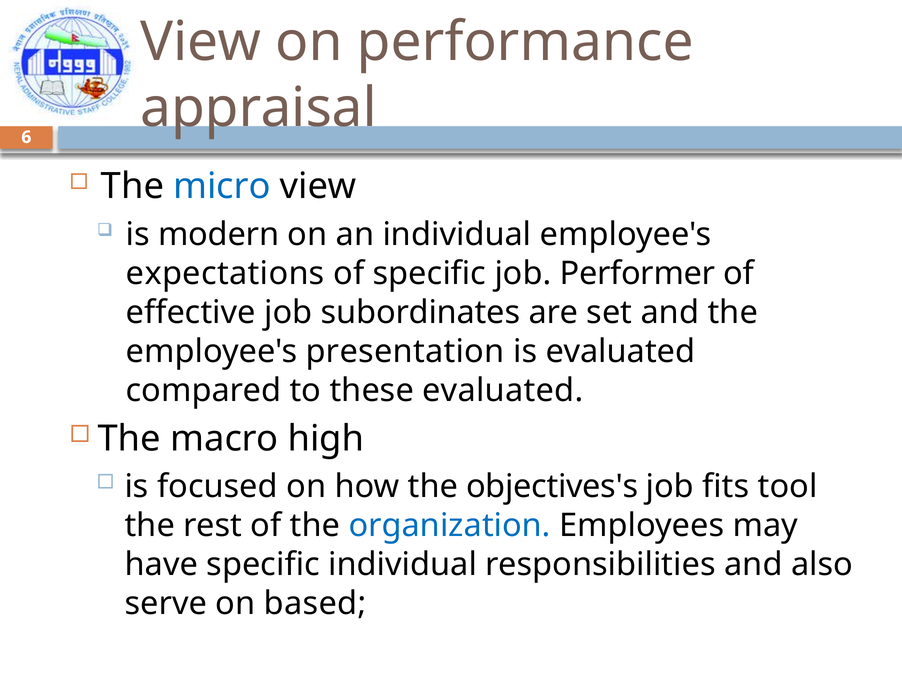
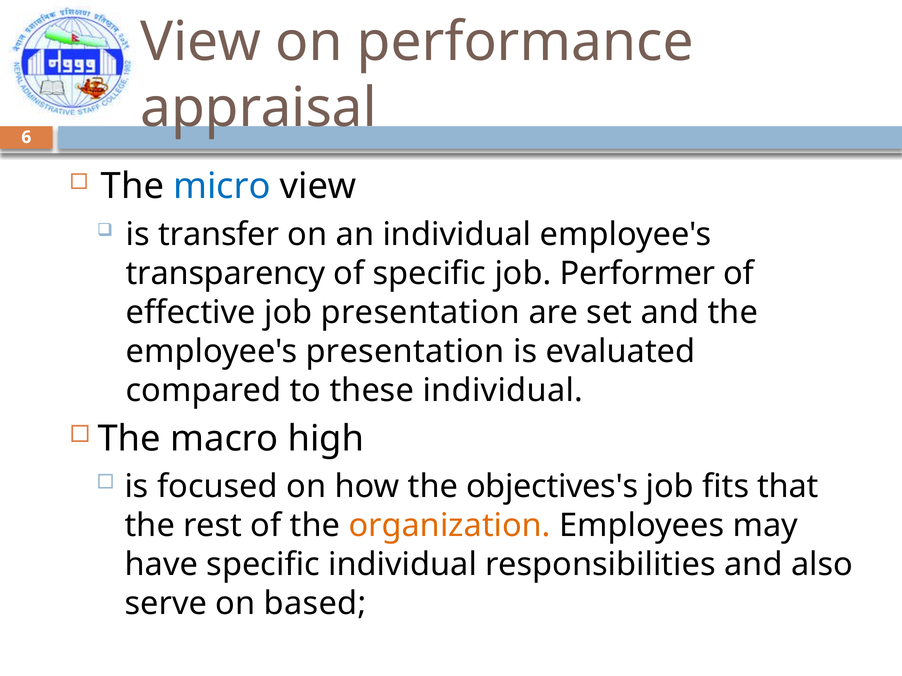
modern: modern -> transfer (219, 235)
expectations: expectations -> transparency (225, 274)
job subordinates: subordinates -> presentation (420, 313)
these evaluated: evaluated -> individual (503, 391)
tool: tool -> that (788, 487)
organization colour: blue -> orange (450, 526)
